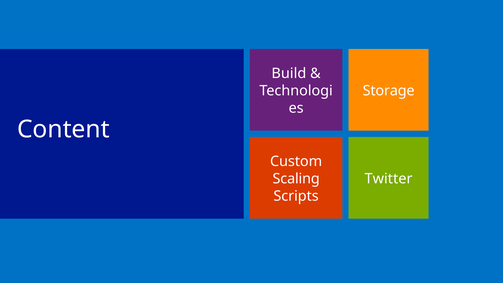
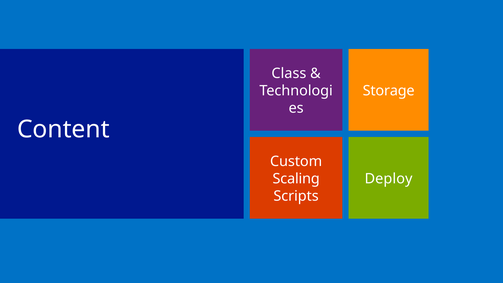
Build: Build -> Class (289, 73)
Twitter: Twitter -> Deploy (389, 179)
